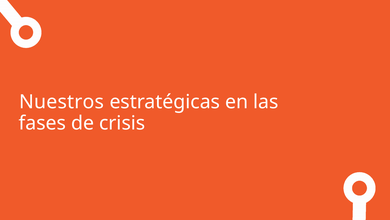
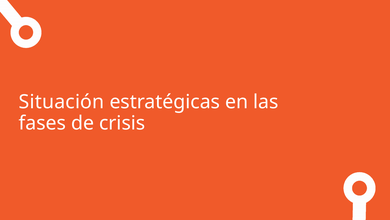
Nuestros: Nuestros -> Situación (62, 102)
